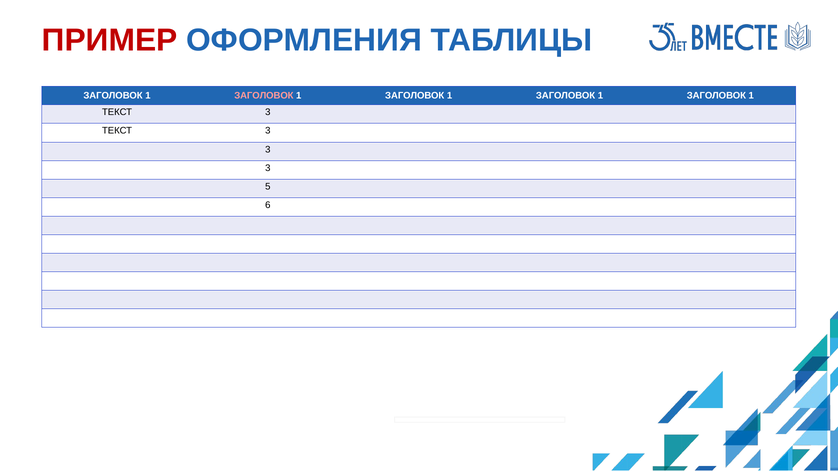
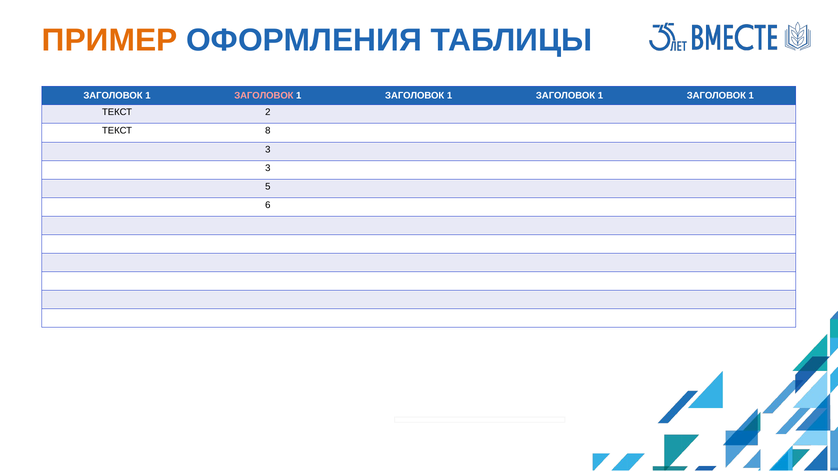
ПРИМЕР colour: red -> orange (110, 40)
3: 3 -> 2 (268, 112)
3: 3 -> 8 (268, 131)
